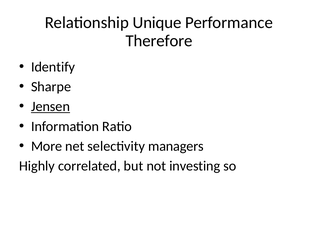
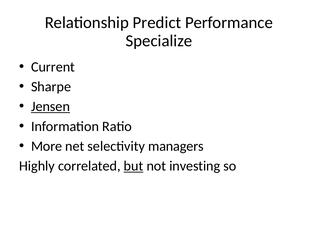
Unique: Unique -> Predict (157, 23)
Therefore: Therefore -> Specialize (159, 41)
Identify: Identify -> Current (53, 67)
but underline: none -> present (134, 166)
